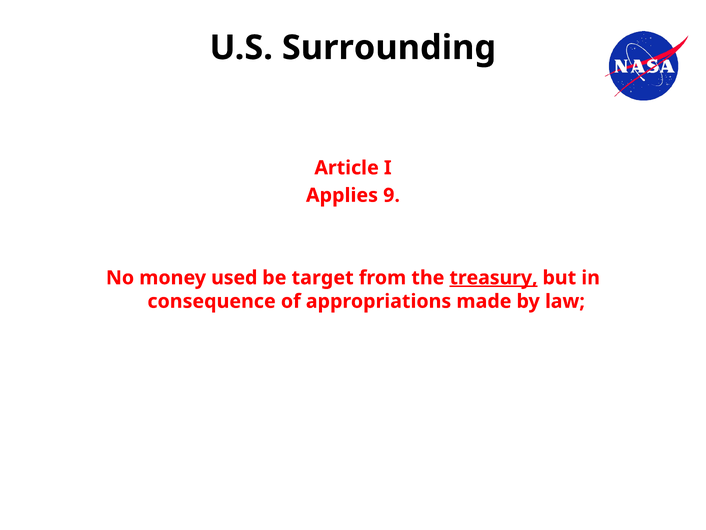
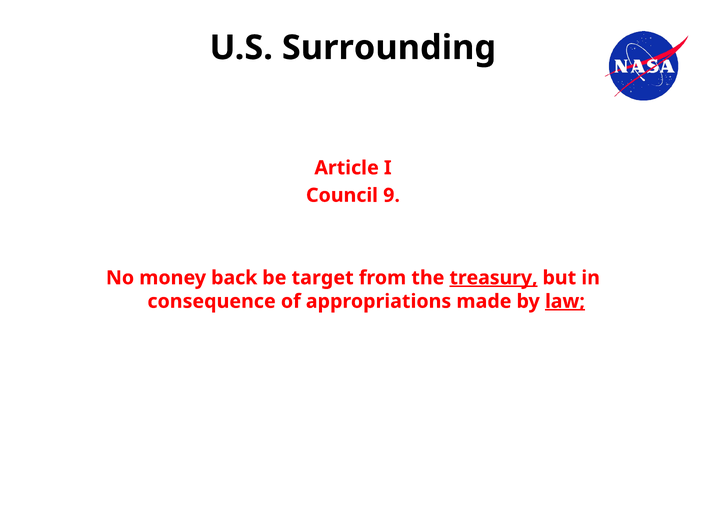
Applies: Applies -> Council (342, 195)
used: used -> back (234, 278)
law underline: none -> present (565, 301)
